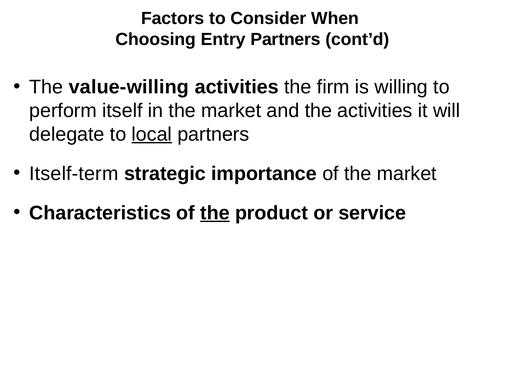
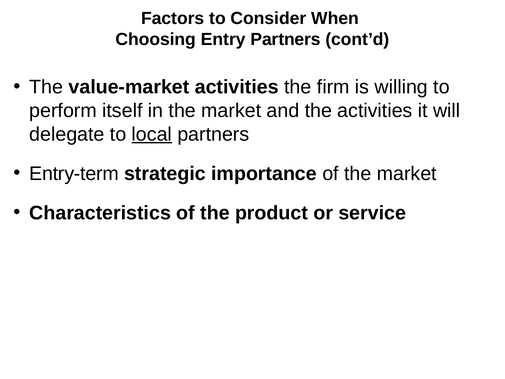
value-willing: value-willing -> value-market (129, 87)
Itself-term: Itself-term -> Entry-term (74, 173)
the underline: present -> none (215, 213)
